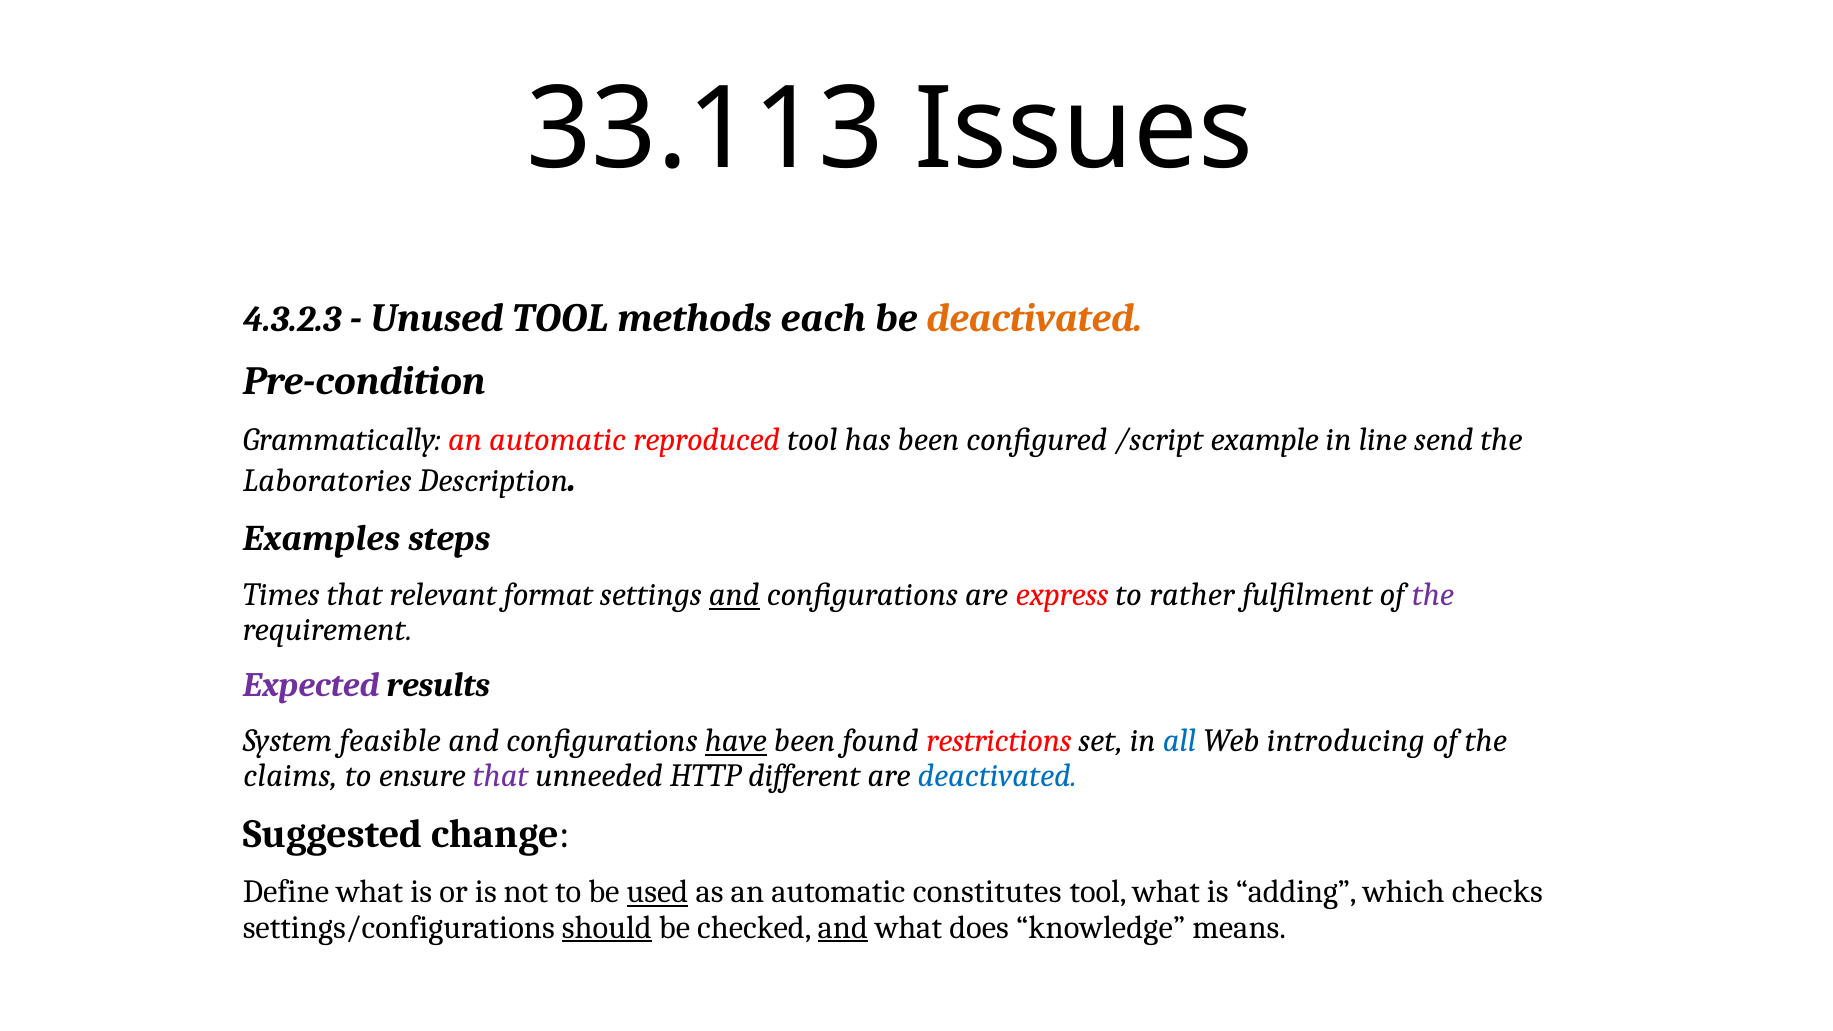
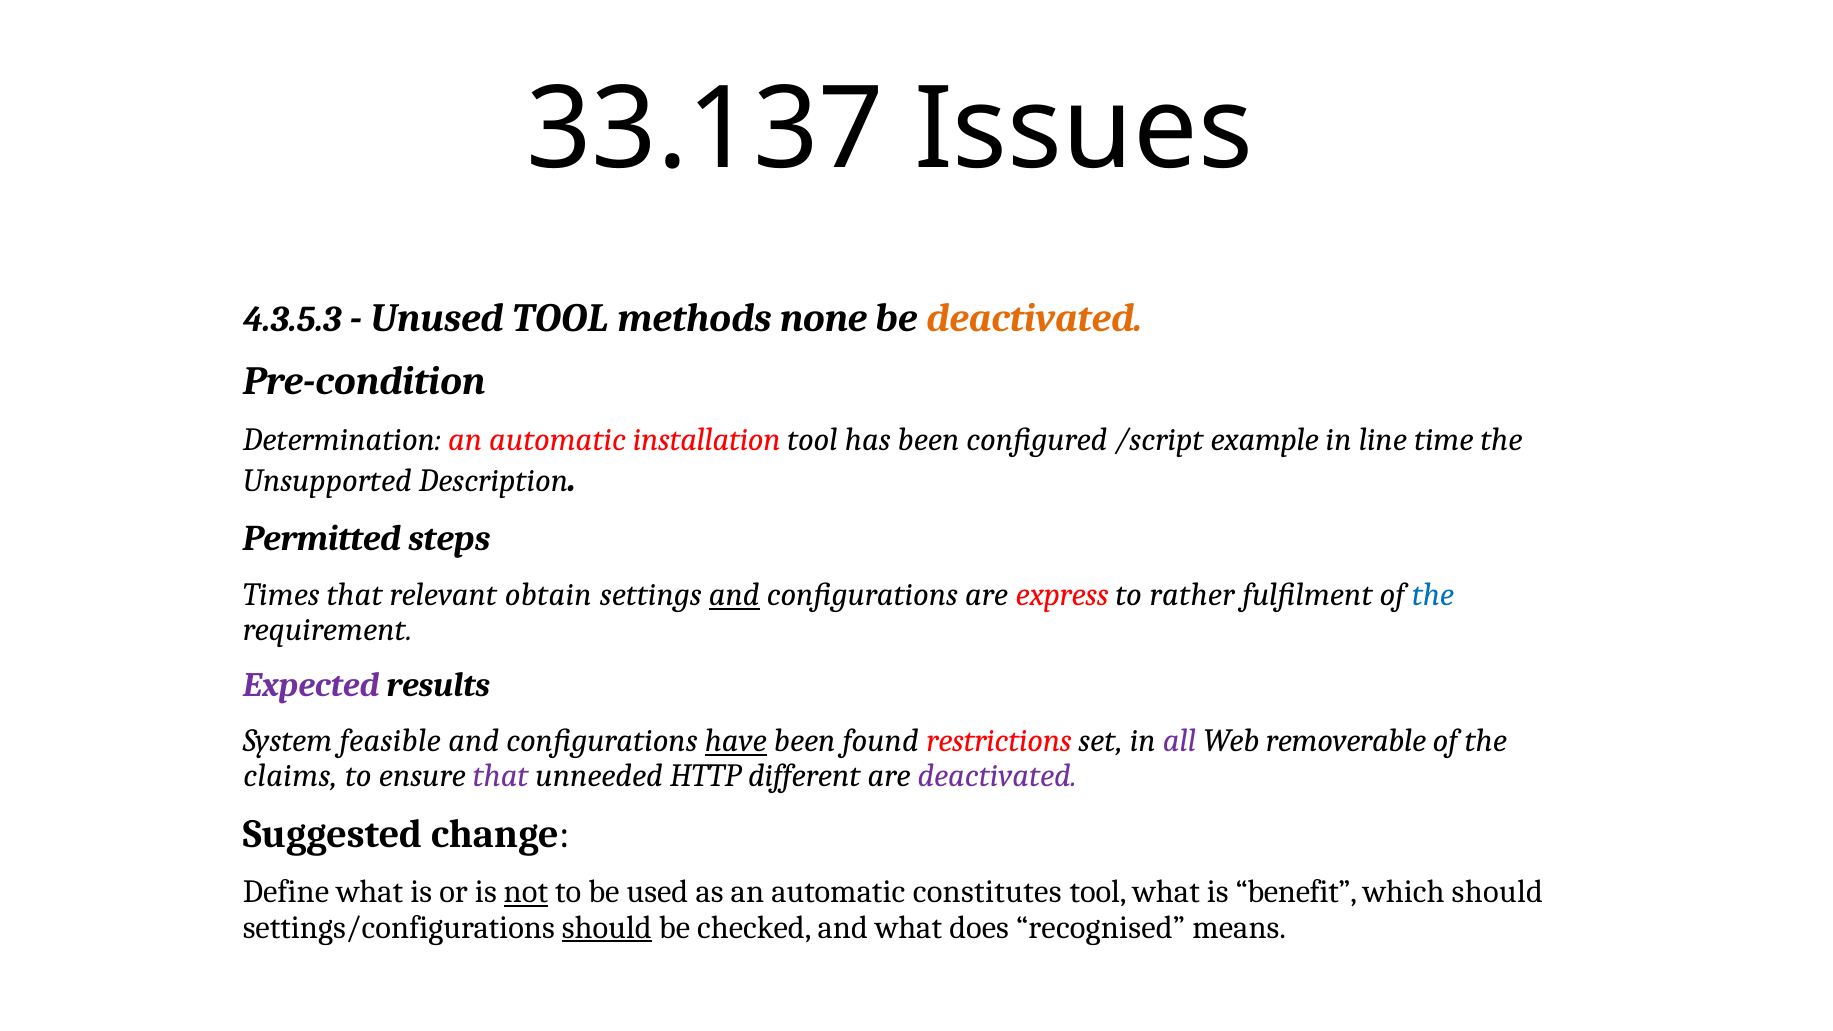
33.113: 33.113 -> 33.137 (705, 129)
4.3.2.3: 4.3.2.3 -> 4.3.5.3 (292, 320)
each: each -> none (824, 319)
Grammatically: Grammatically -> Determination (342, 439)
reproduced: reproduced -> installation (707, 439)
send: send -> time (1444, 439)
Laboratories: Laboratories -> Unsupported (327, 481)
Examples: Examples -> Permitted (322, 539)
format: format -> obtain (548, 595)
the colour: purple -> blue (1433, 595)
all colour: blue -> purple (1180, 741)
introducing: introducing -> removerable (1346, 741)
deactivated colour: blue -> purple (997, 776)
not underline: none -> present (526, 892)
used underline: present -> none (658, 892)
adding: adding -> benefit (1296, 892)
which checks: checks -> should (1497, 892)
and underline: present -> none (843, 927)
knowledge: knowledge -> recognised (1101, 927)
